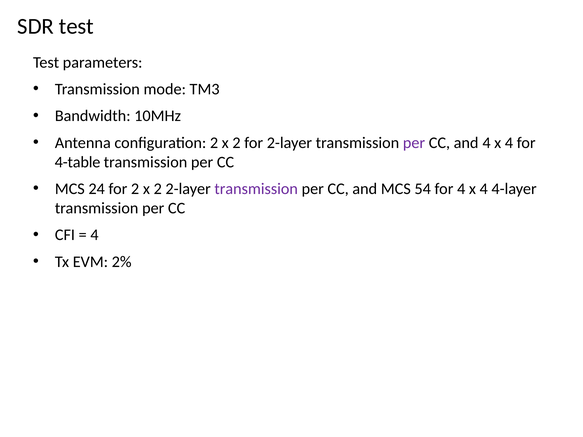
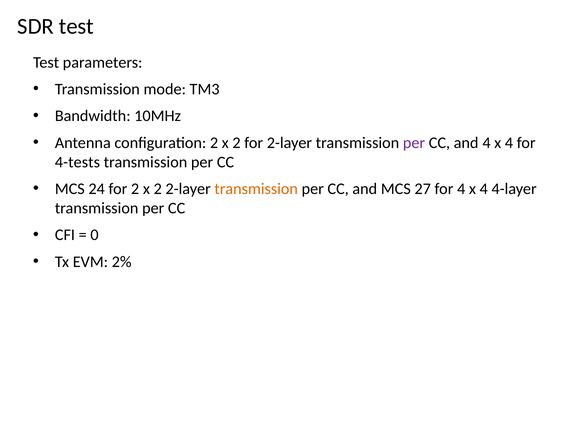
4-table: 4-table -> 4-tests (77, 162)
transmission colour: purple -> orange (256, 189)
54: 54 -> 27 (423, 189)
4: 4 -> 0 (94, 235)
